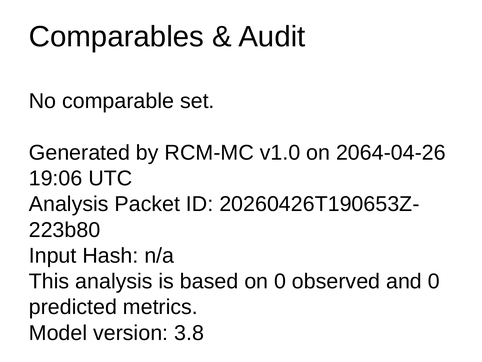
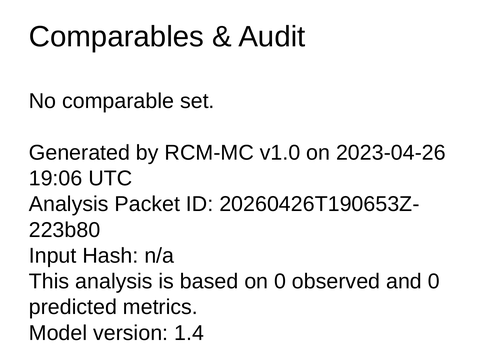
2064-04-26: 2064-04-26 -> 2023-04-26 (391, 153)
3.8: 3.8 -> 1.4 (189, 332)
